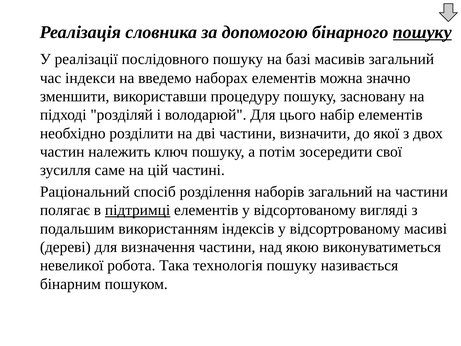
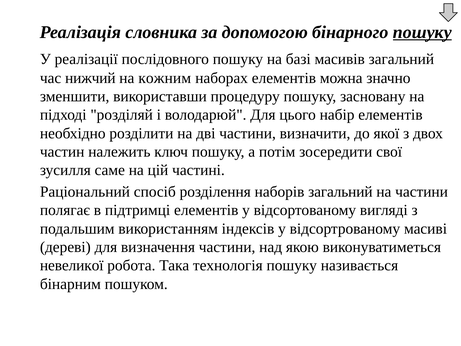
індекси: індекси -> нижчий (90, 78)
введемо: введемо -> кожним (165, 78)
підтримці underline: present -> none (138, 210)
